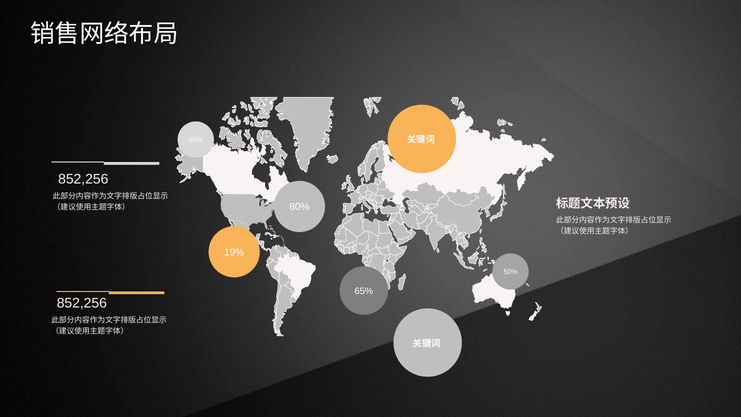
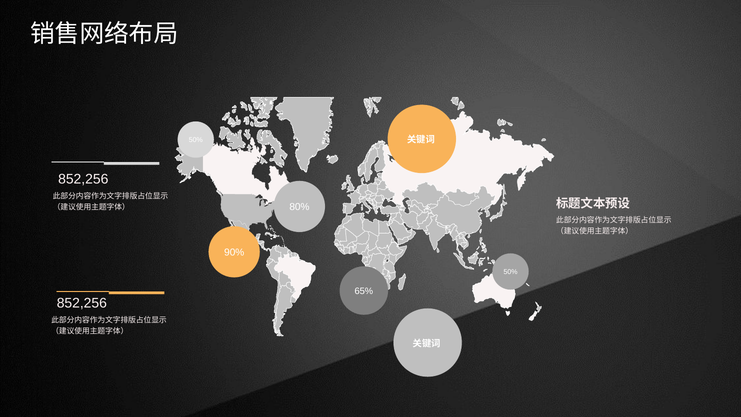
19%: 19% -> 90% (234, 252)
